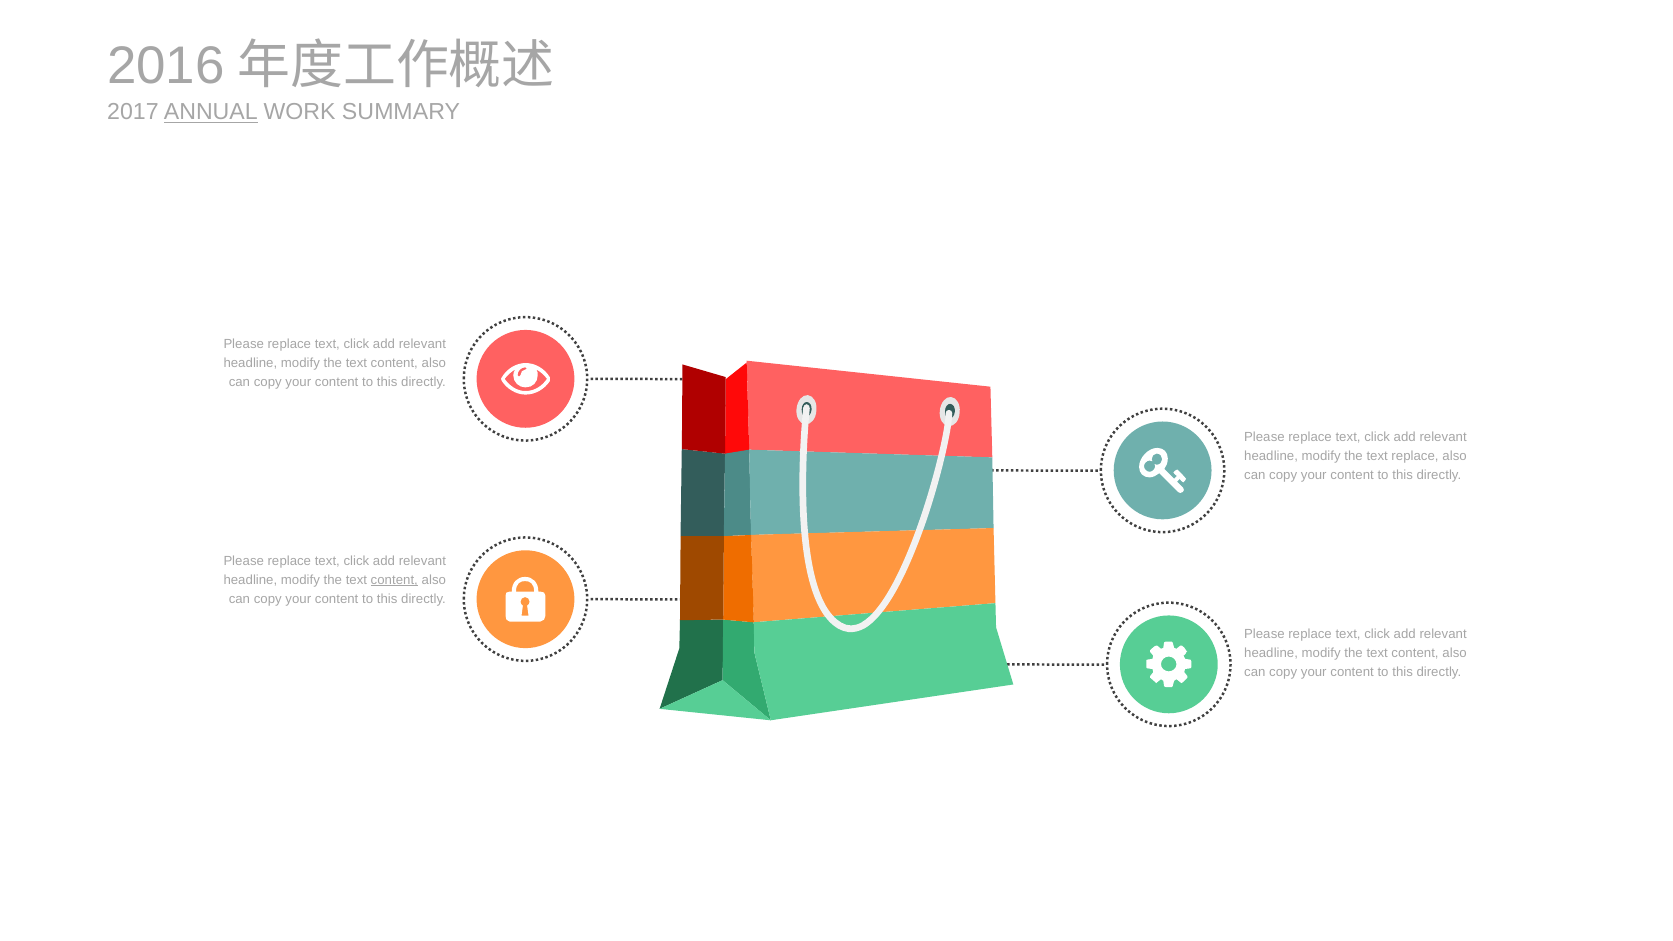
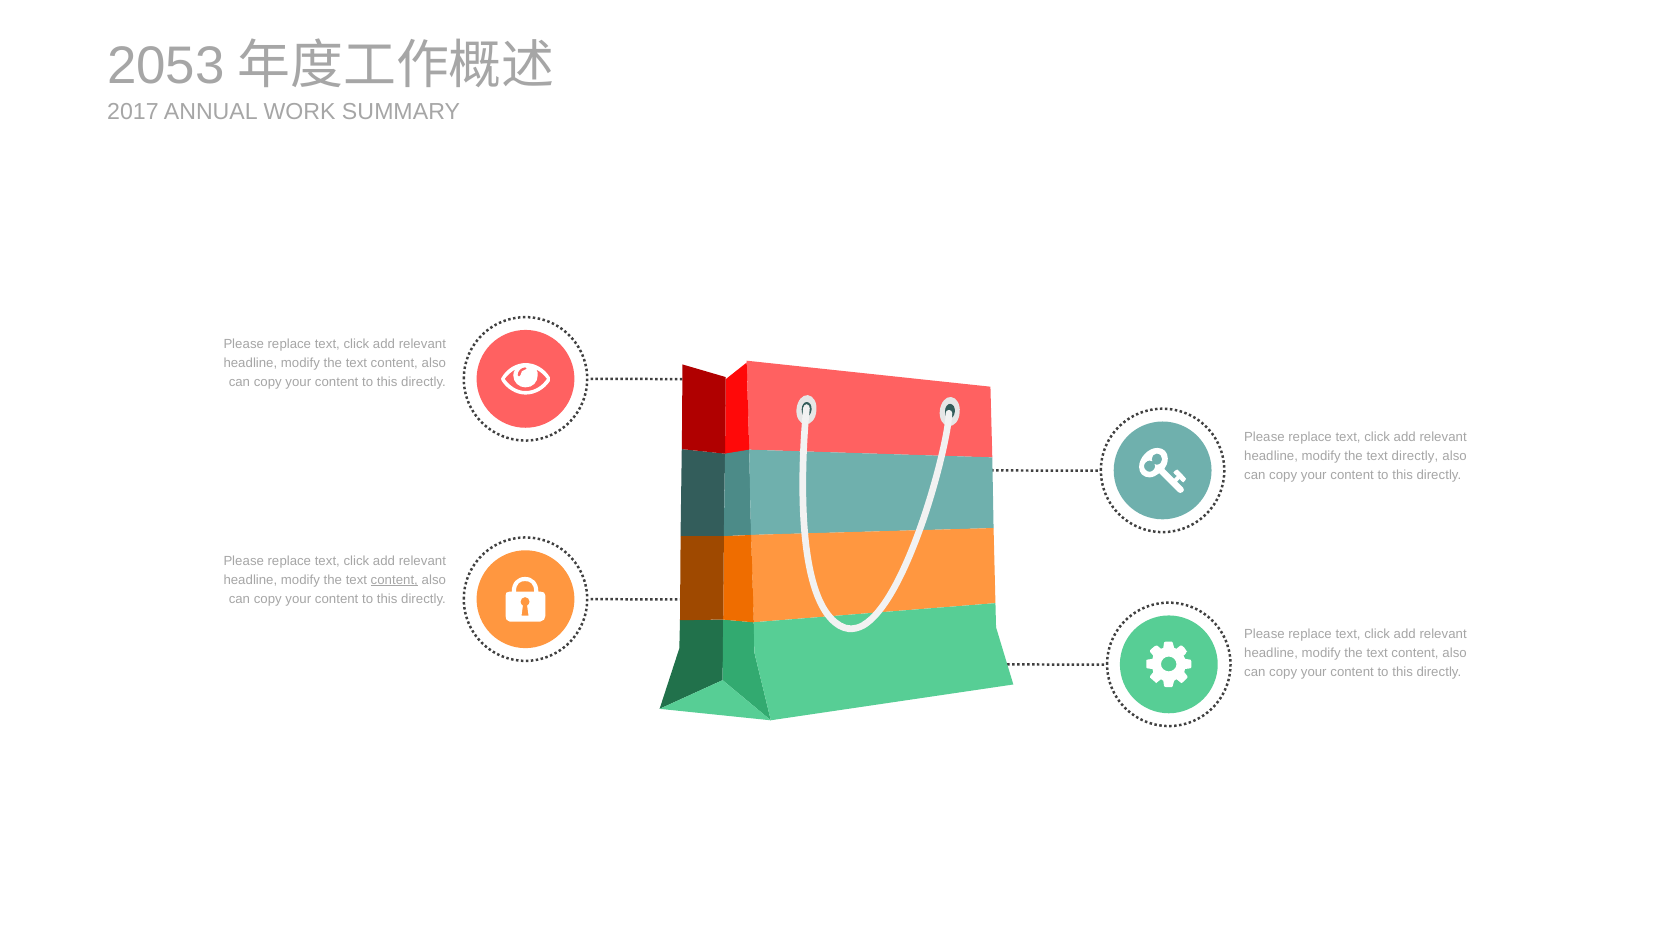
2016: 2016 -> 2053 (166, 66)
ANNUAL underline: present -> none (211, 112)
text replace: replace -> directly (1415, 456)
